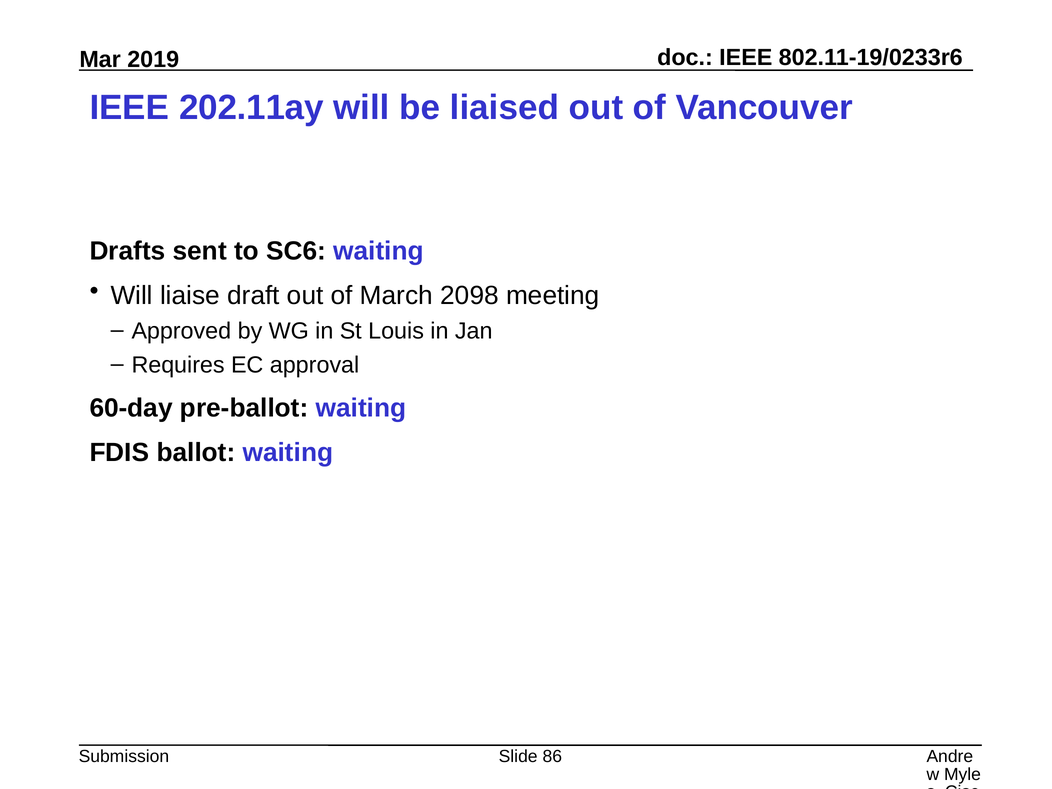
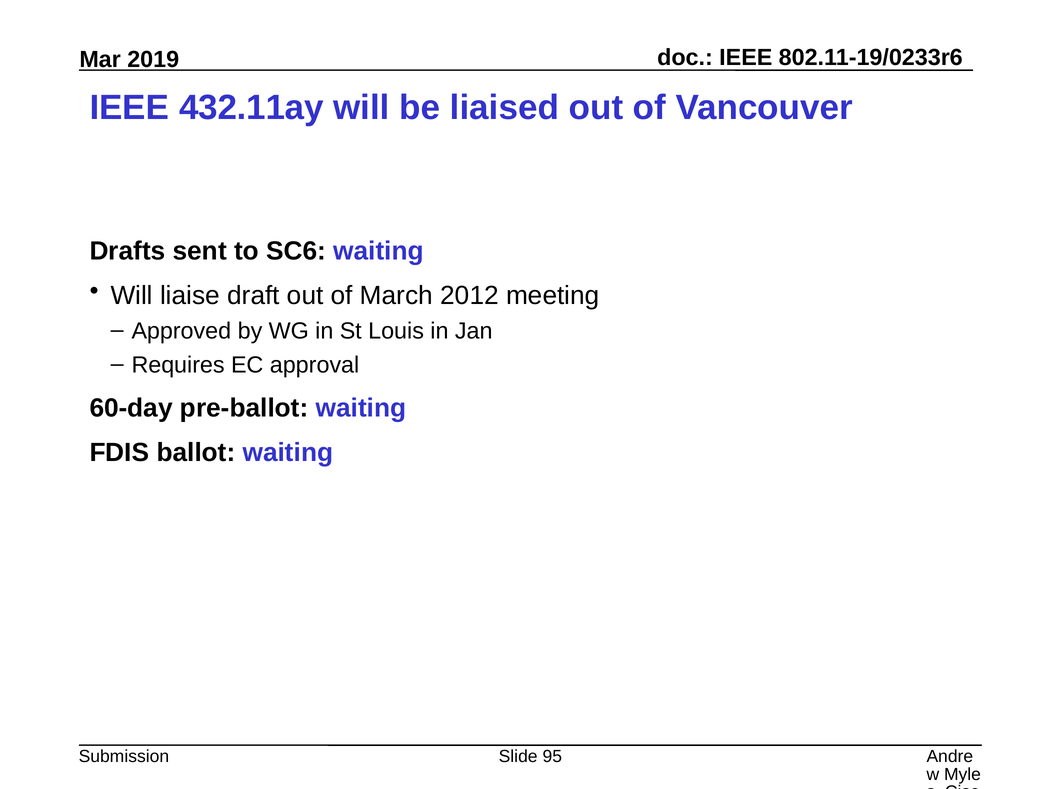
202.11ay: 202.11ay -> 432.11ay (251, 108)
2098: 2098 -> 2012 (469, 296)
86: 86 -> 95 (552, 757)
